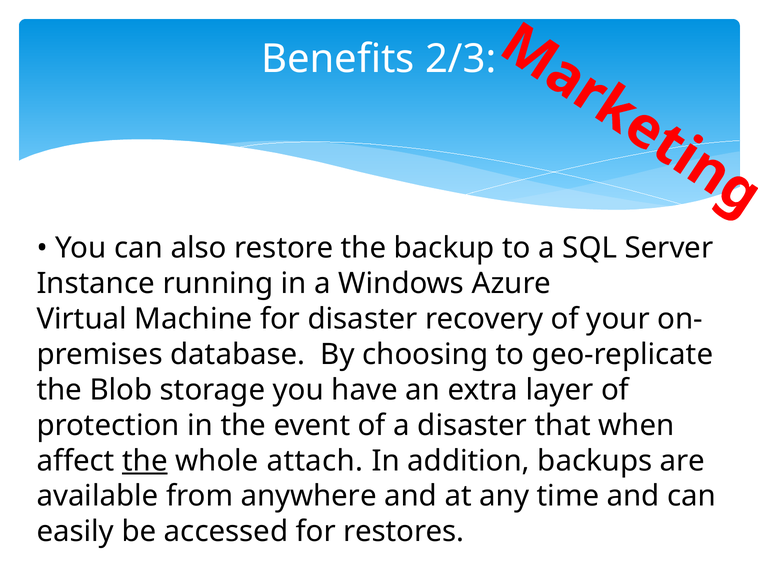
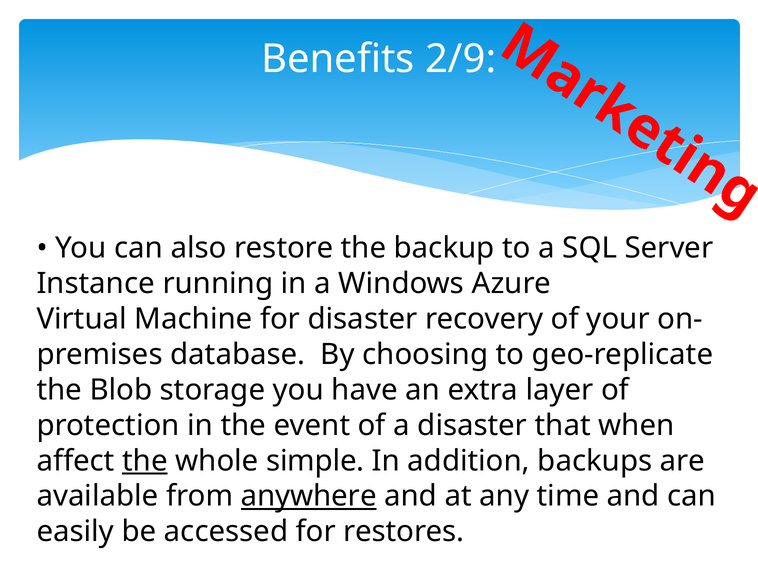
2/3: 2/3 -> 2/9 (461, 59)
attach: attach -> simple (315, 460)
anywhere underline: none -> present (309, 496)
